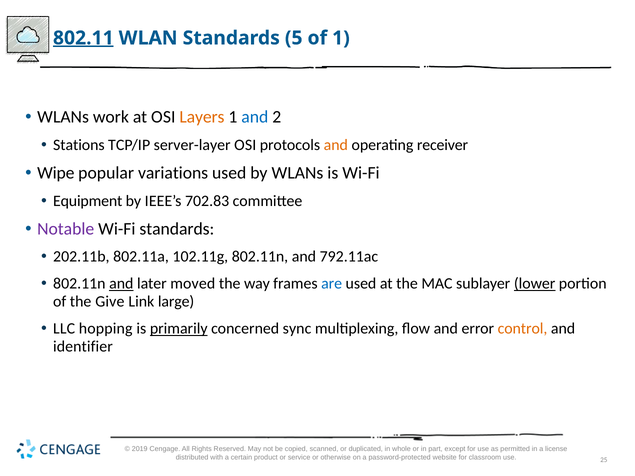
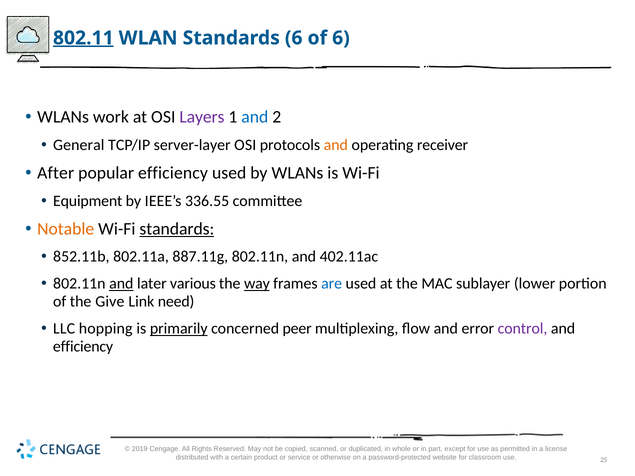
Standards 5: 5 -> 6 (294, 38)
of 1: 1 -> 6 (341, 38)
Layers colour: orange -> purple (202, 117)
Stations: Stations -> General (79, 145)
Wipe: Wipe -> After (56, 173)
popular variations: variations -> efficiency (173, 173)
702.83: 702.83 -> 336.55 (207, 201)
Notable colour: purple -> orange (66, 229)
standards underline: none -> present (177, 229)
202.11b: 202.11b -> 852.11b (81, 257)
102.11g: 102.11g -> 887.11g (200, 257)
792.11ac: 792.11ac -> 402.11ac (349, 257)
moved: moved -> various (193, 284)
way underline: none -> present (257, 284)
lower underline: present -> none (535, 284)
large: large -> need (176, 302)
sync: sync -> peer (297, 329)
control colour: orange -> purple (523, 329)
identifier: identifier -> efficiency (83, 347)
